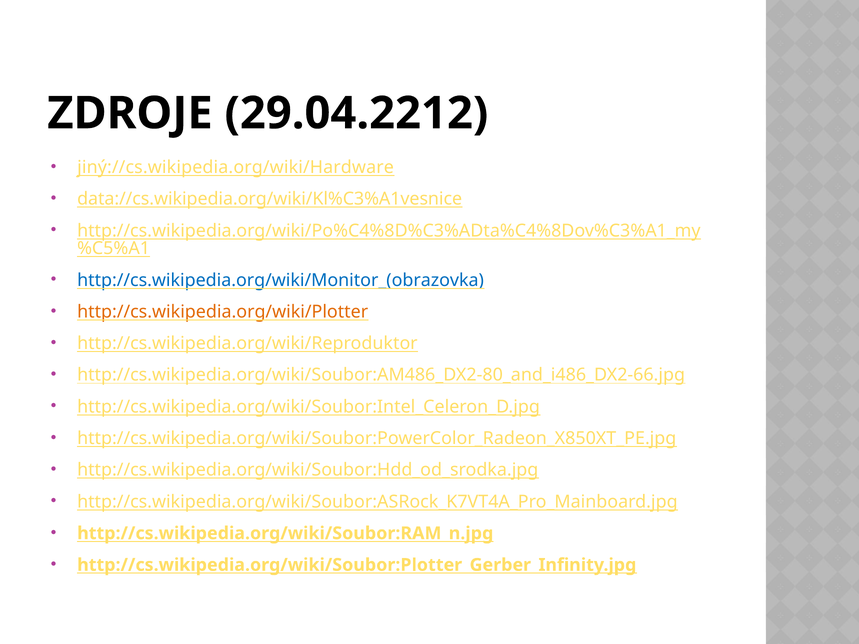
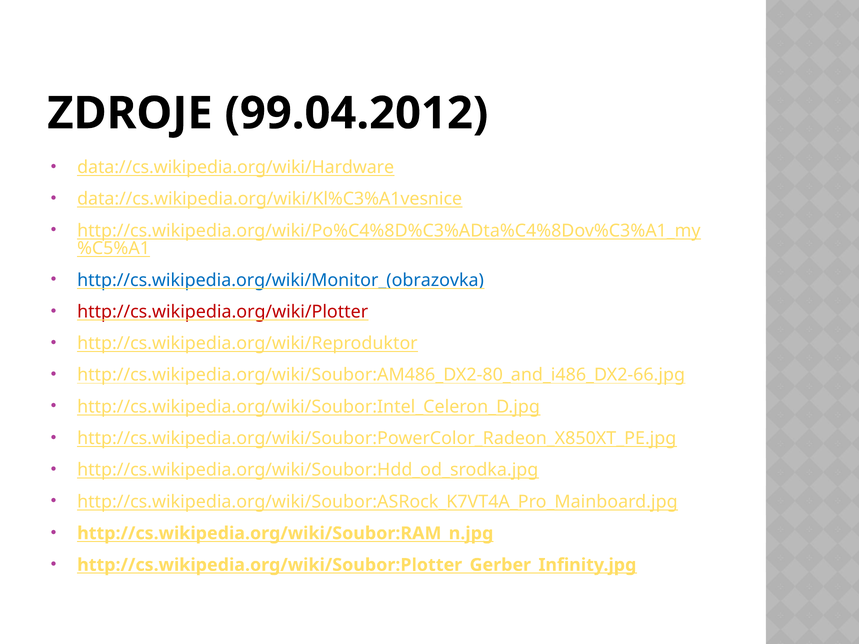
29.04.2212: 29.04.2212 -> 99.04.2012 (356, 113)
jiný://cs.wikipedia.org/wiki/Hardware: jiný://cs.wikipedia.org/wiki/Hardware -> data://cs.wikipedia.org/wiki/Hardware (236, 167)
http://cs.wikipedia.org/wiki/Plotter colour: orange -> red (223, 312)
